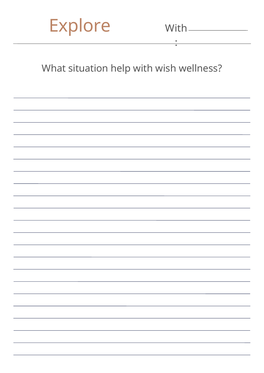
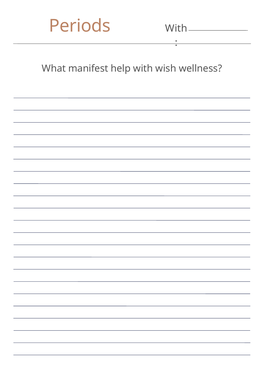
Explore: Explore -> Periods (80, 26)
situation: situation -> manifest (88, 68)
